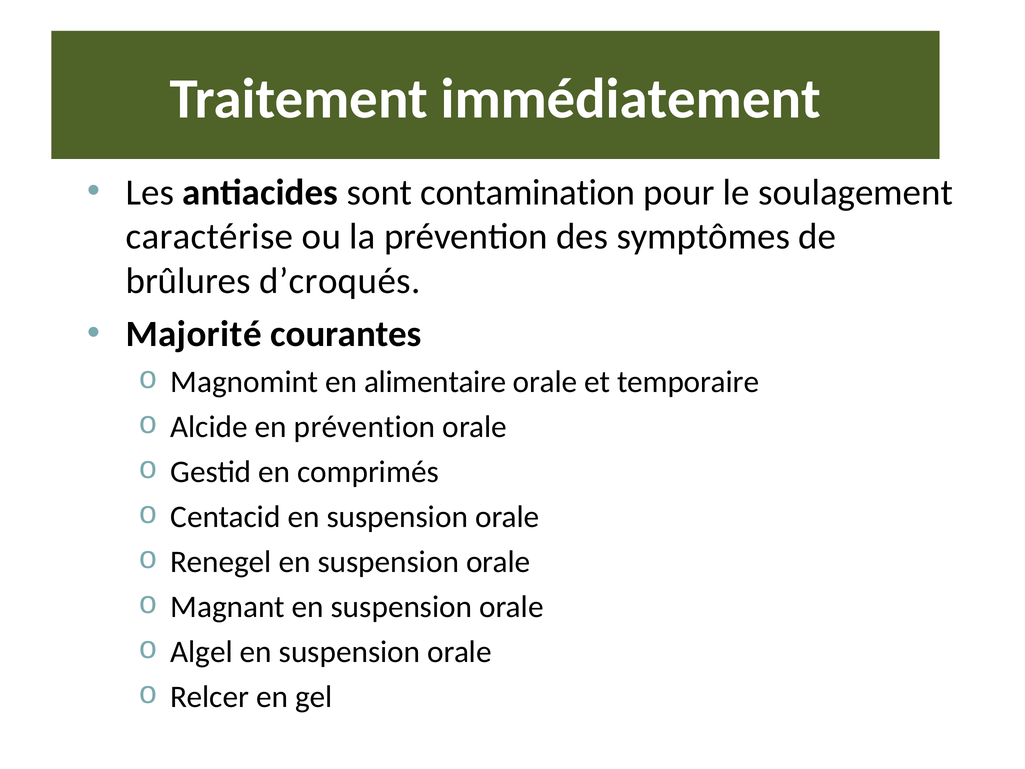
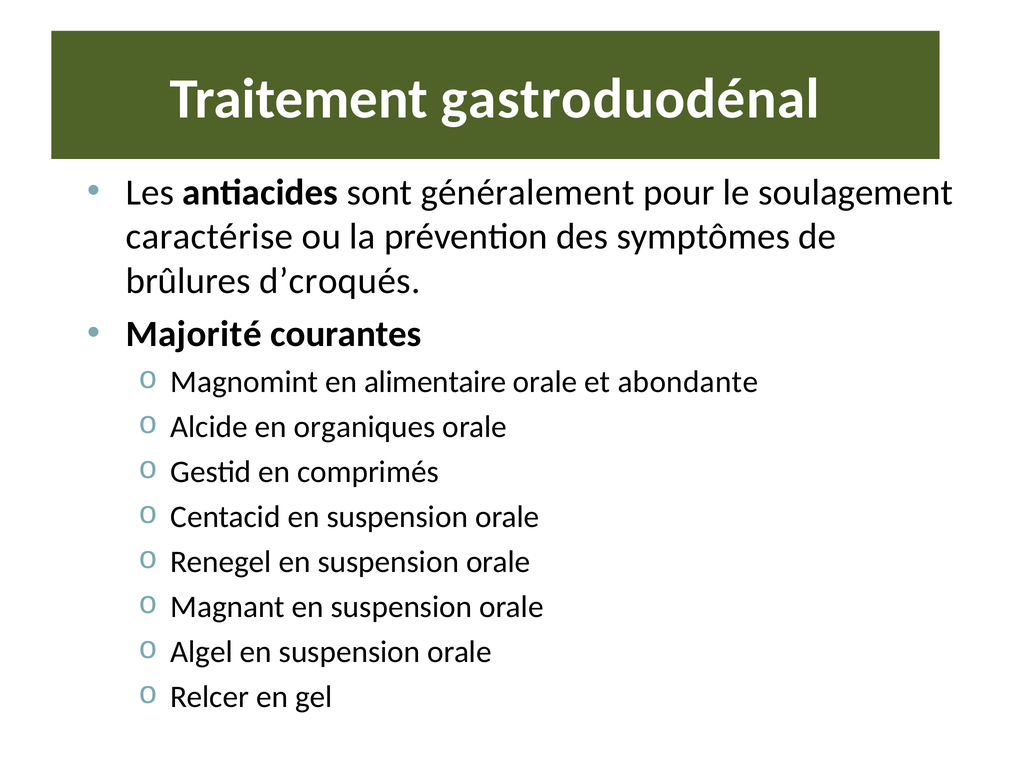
immédiatement: immédiatement -> gastroduodénal (630, 99)
contamination: contamination -> généralement (528, 192)
temporaire: temporaire -> abondante (688, 382)
en prévention: prévention -> organiques (365, 427)
